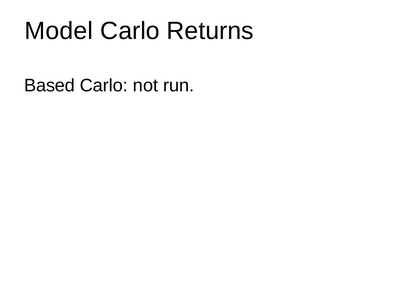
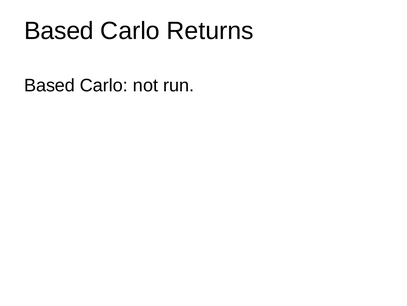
Model: Model -> Based (59, 31)
